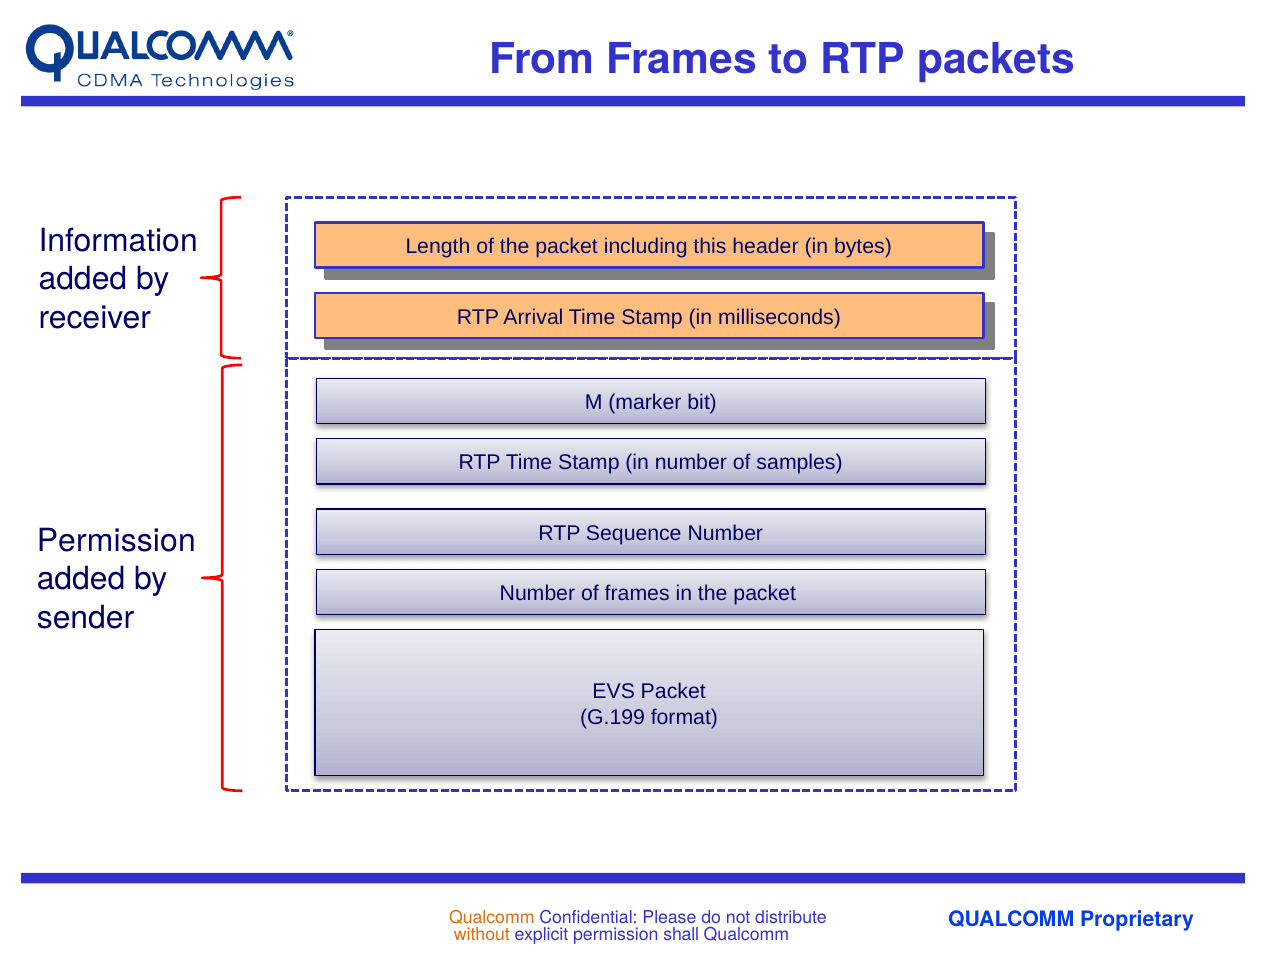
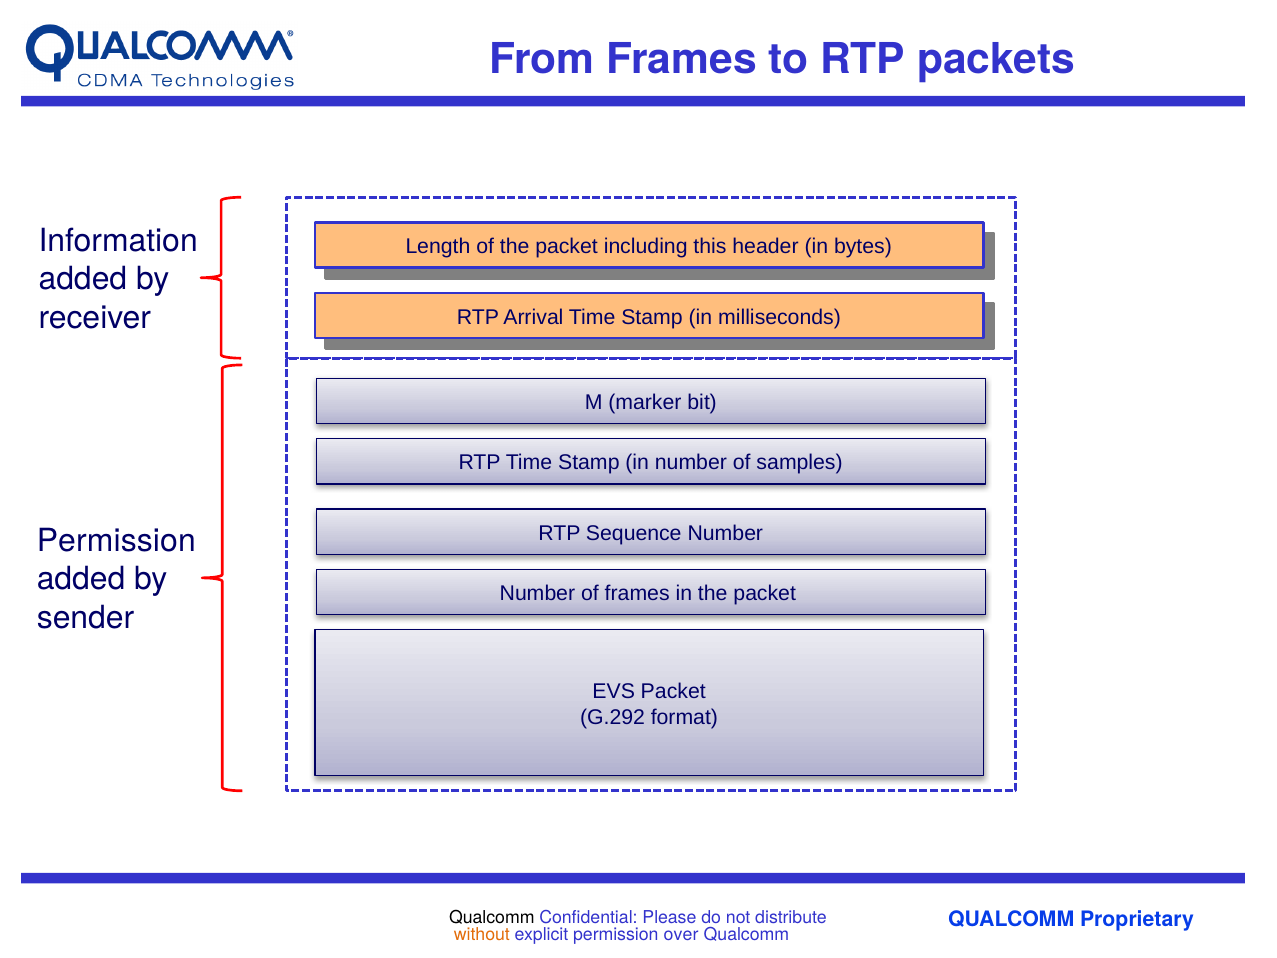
G.199: G.199 -> G.292 (612, 717)
Qualcomm colour: orange -> black (492, 917)
shall: shall -> over (681, 935)
